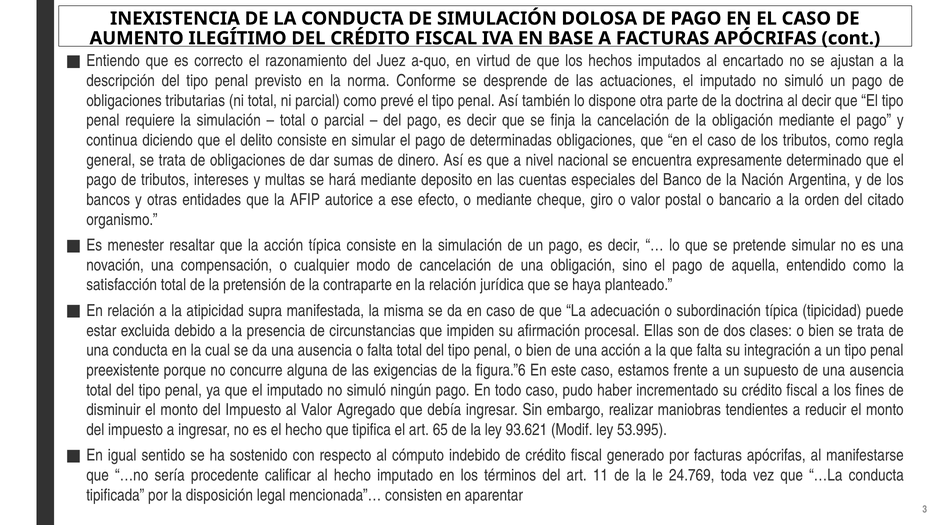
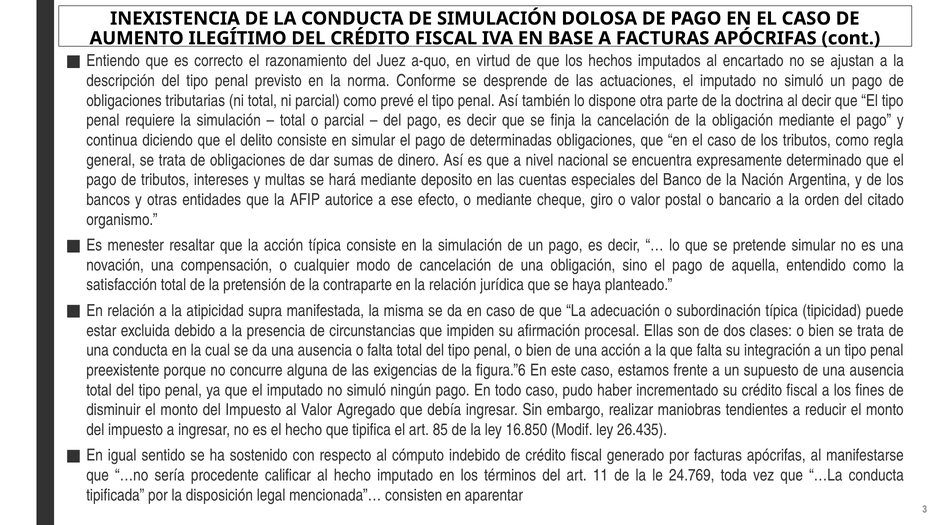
65: 65 -> 85 (440, 430)
93.621: 93.621 -> 16.850 (526, 430)
53.995: 53.995 -> 26.435 (642, 430)
